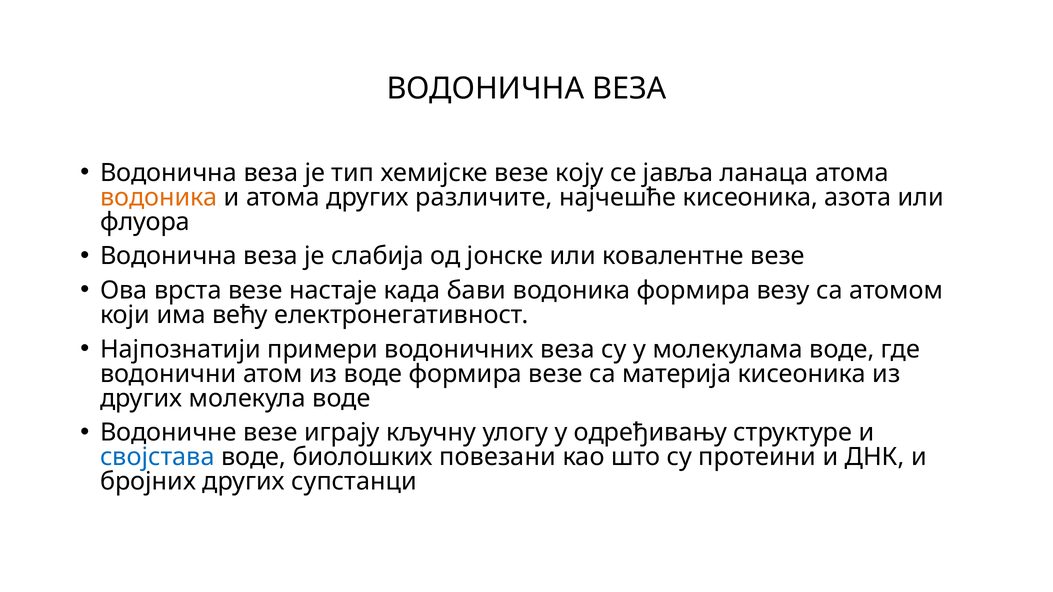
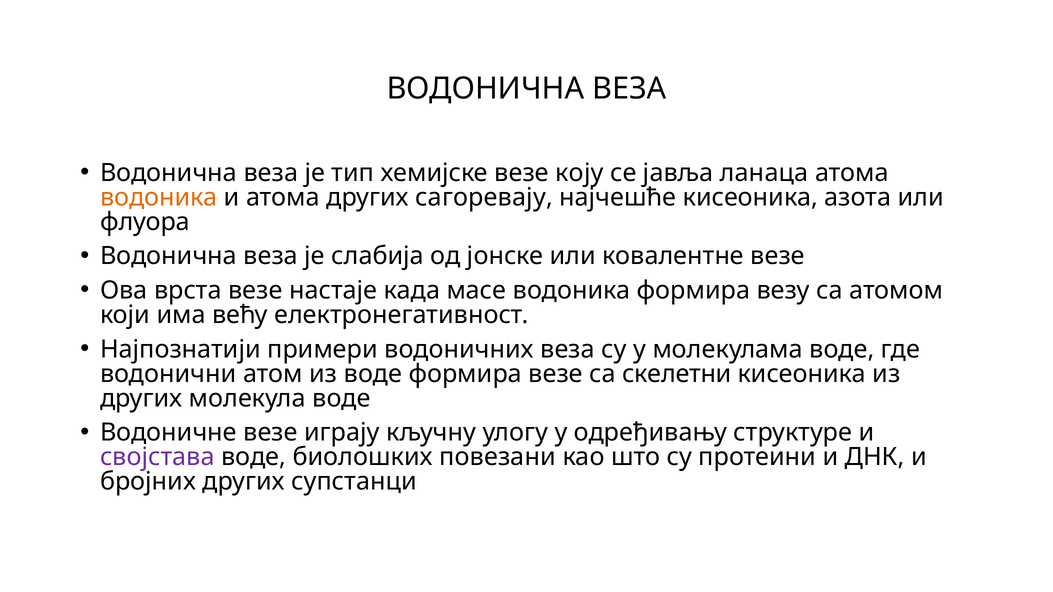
различите: различите -> сагоревају (484, 197)
бави: бави -> масе (476, 291)
материја: материја -> скелетни (677, 374)
својстава colour: blue -> purple (157, 457)
